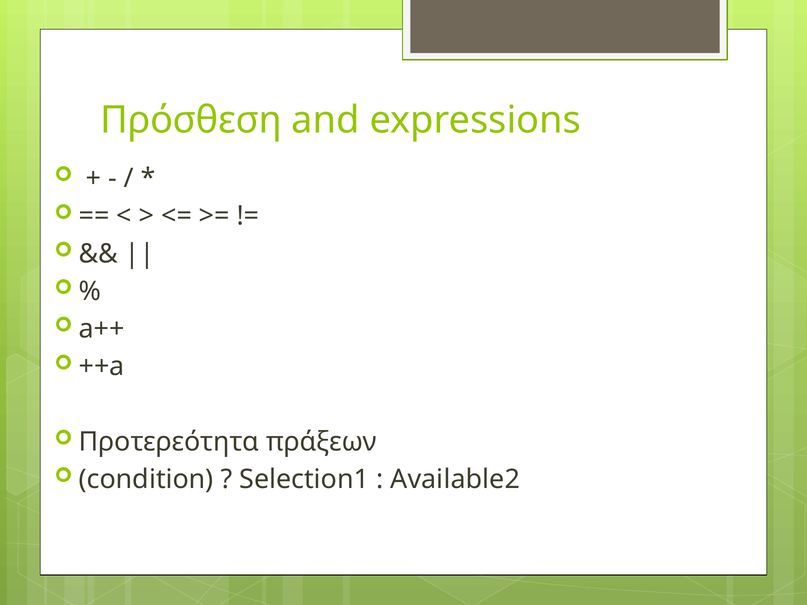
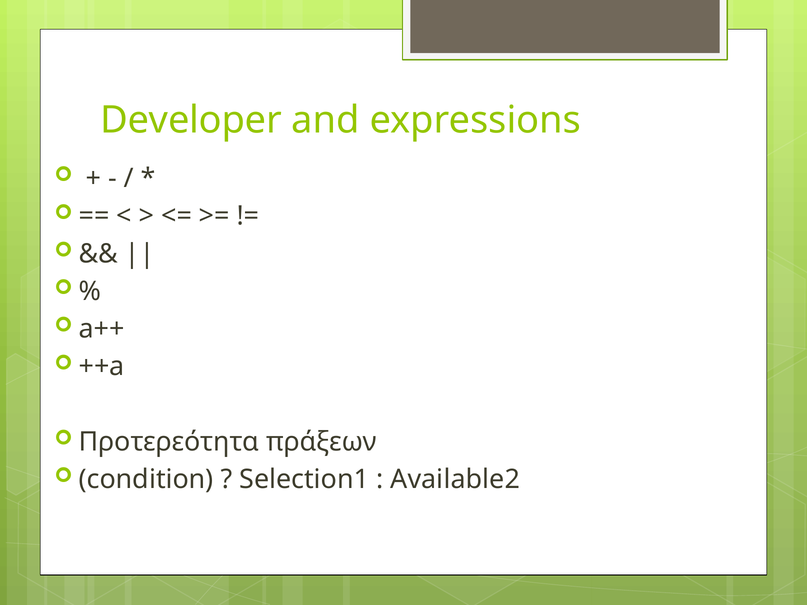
Πρόσθεση: Πρόσθεση -> Developer (191, 120)
